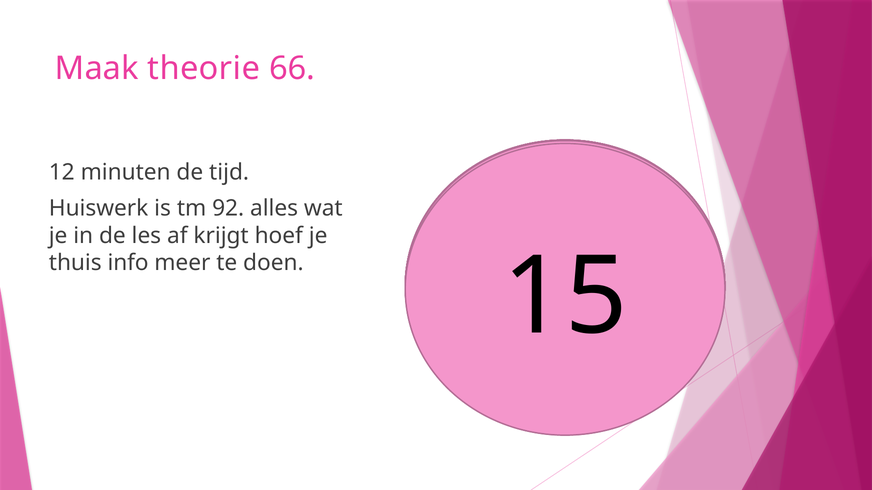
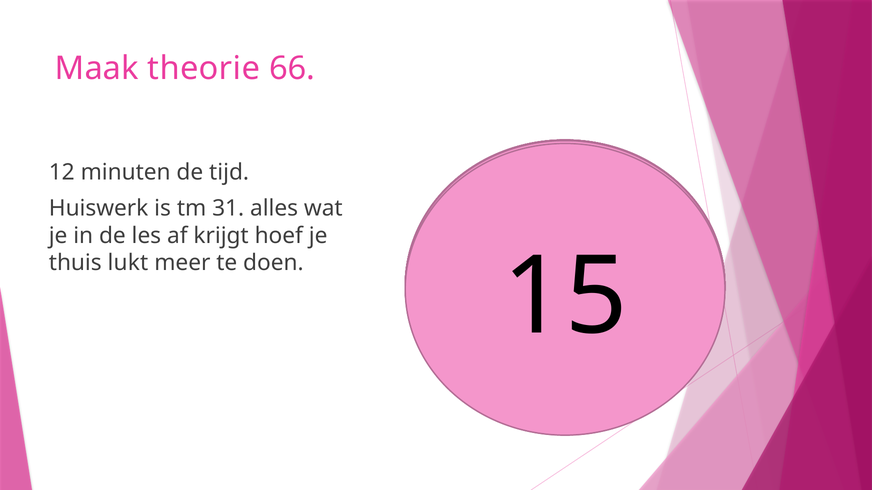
92: 92 -> 31 (228, 209)
info: info -> lukt (128, 263)
